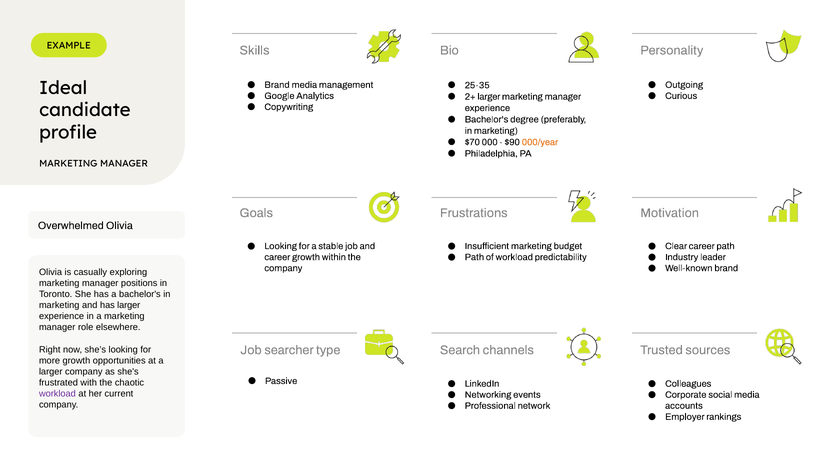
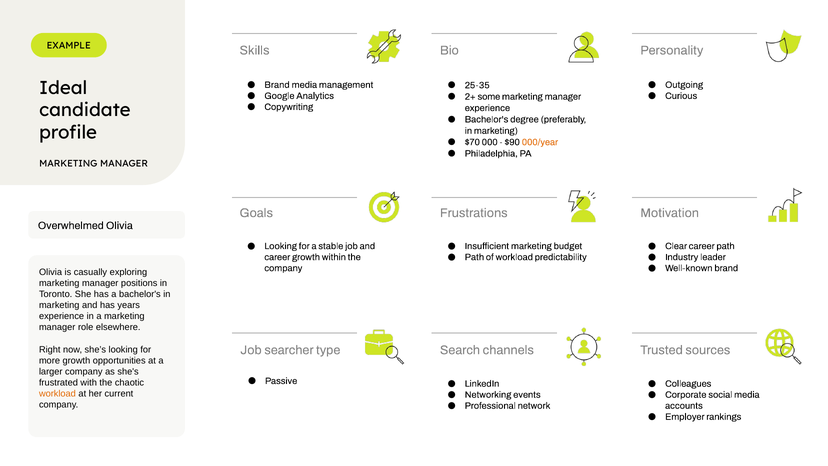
2+ larger: larger -> some (489, 97)
has larger: larger -> years (129, 305)
workload colour: purple -> orange (57, 394)
